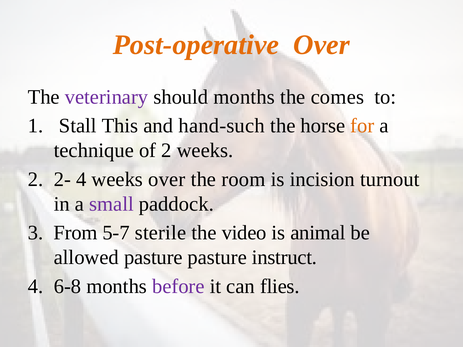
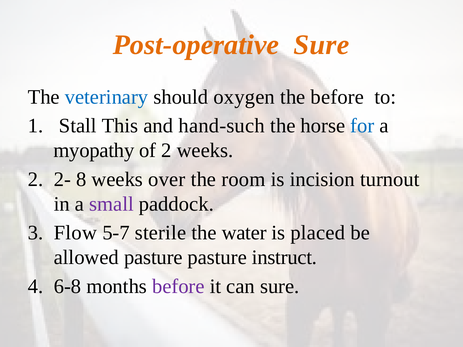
Post-operative Over: Over -> Sure (321, 45)
veterinary colour: purple -> blue (107, 97)
should months: months -> oxygen (244, 97)
the comes: comes -> before (337, 97)
for colour: orange -> blue (362, 126)
technique: technique -> myopathy (94, 151)
2- 4: 4 -> 8 (81, 179)
From: From -> Flow (75, 233)
video: video -> water (244, 233)
animal: animal -> placed (318, 233)
can flies: flies -> sure (280, 287)
